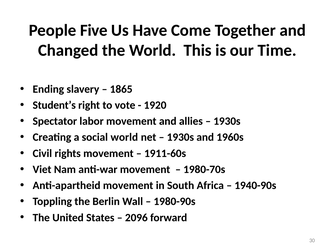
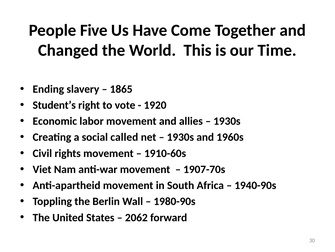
Spectator: Spectator -> Economic (55, 121)
social world: world -> called (124, 137)
1911-60s: 1911-60s -> 1910-60s (165, 153)
1980-70s: 1980-70s -> 1907-70s (204, 169)
2096: 2096 -> 2062 (136, 217)
